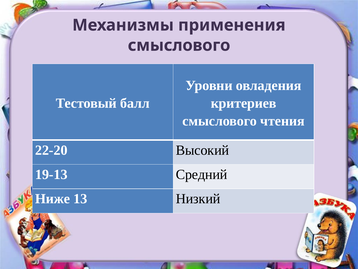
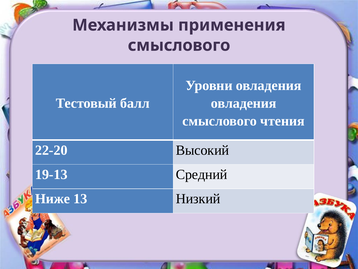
критериев: критериев -> овладения (244, 103)
